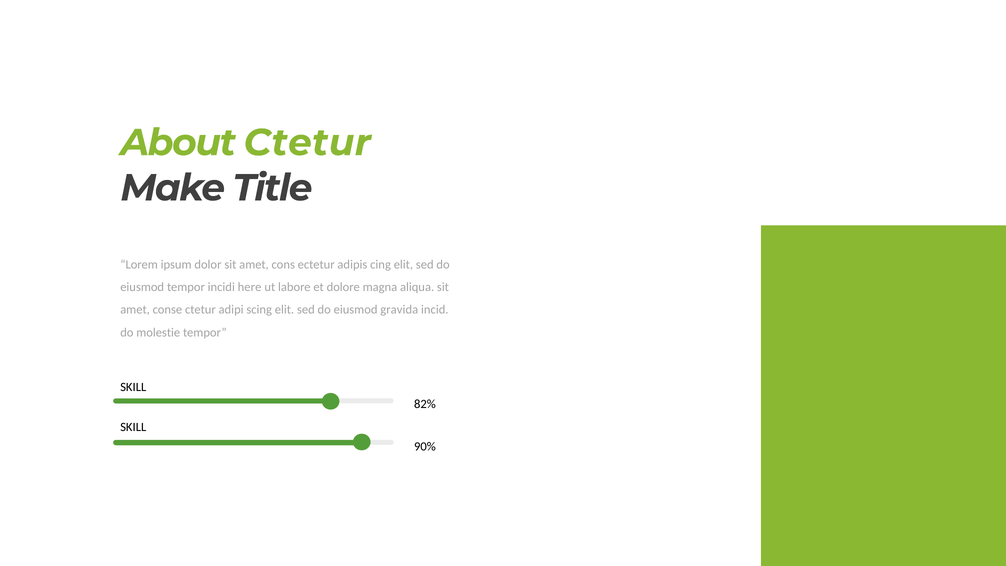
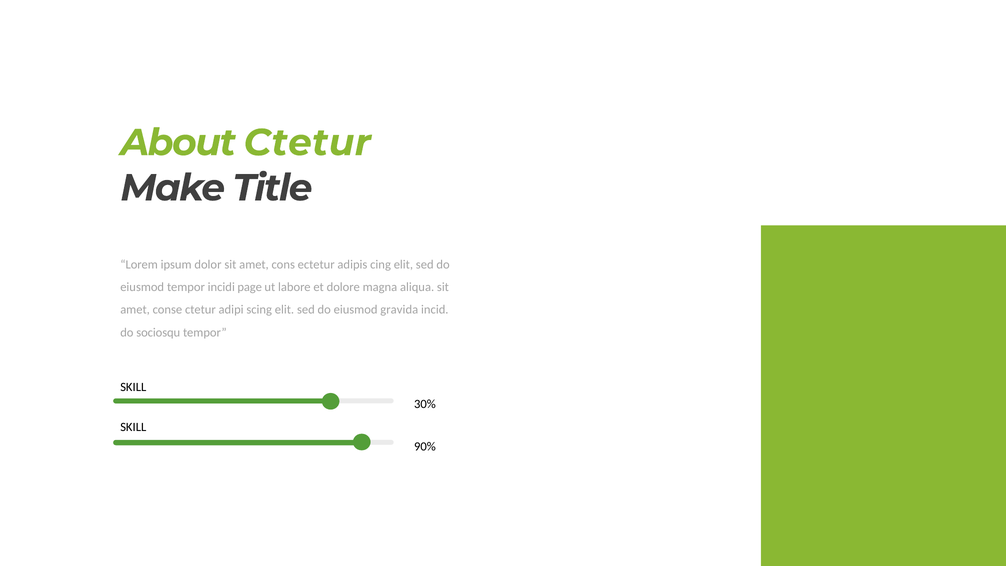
here: here -> page (250, 287)
molestie: molestie -> sociosqu (158, 332)
82%: 82% -> 30% (425, 404)
